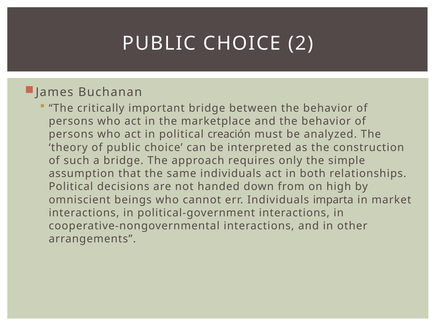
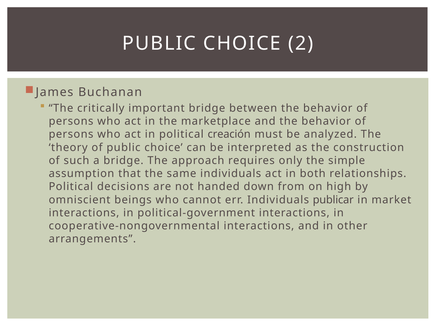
imparta: imparta -> publicar (333, 200)
